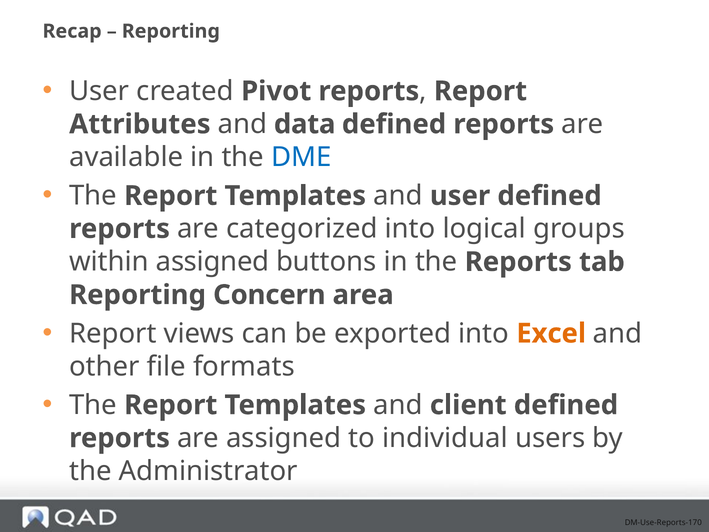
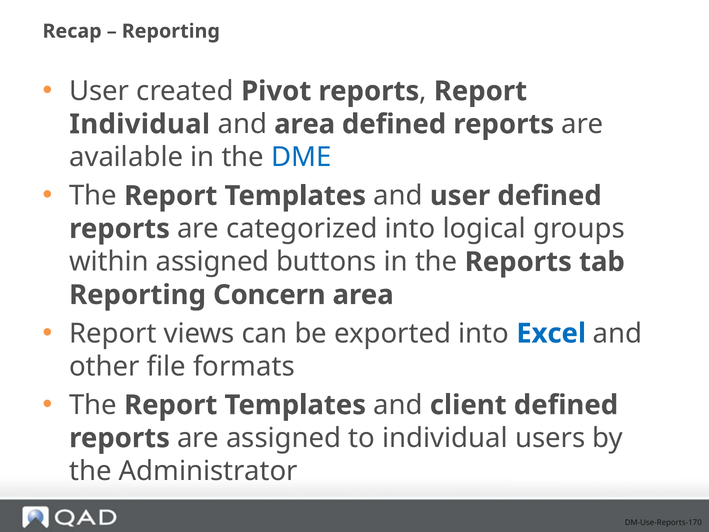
Attributes: Attributes -> Individual (140, 124)
and data: data -> area (305, 124)
Excel colour: orange -> blue (551, 333)
